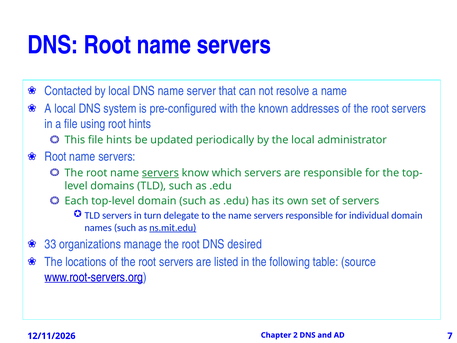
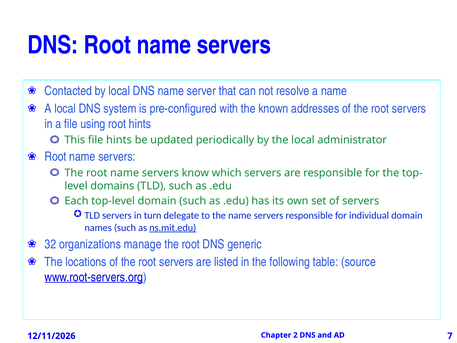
servers underline: present -> none (160, 173)
33: 33 -> 32 (50, 244)
desired: desired -> generic (245, 244)
